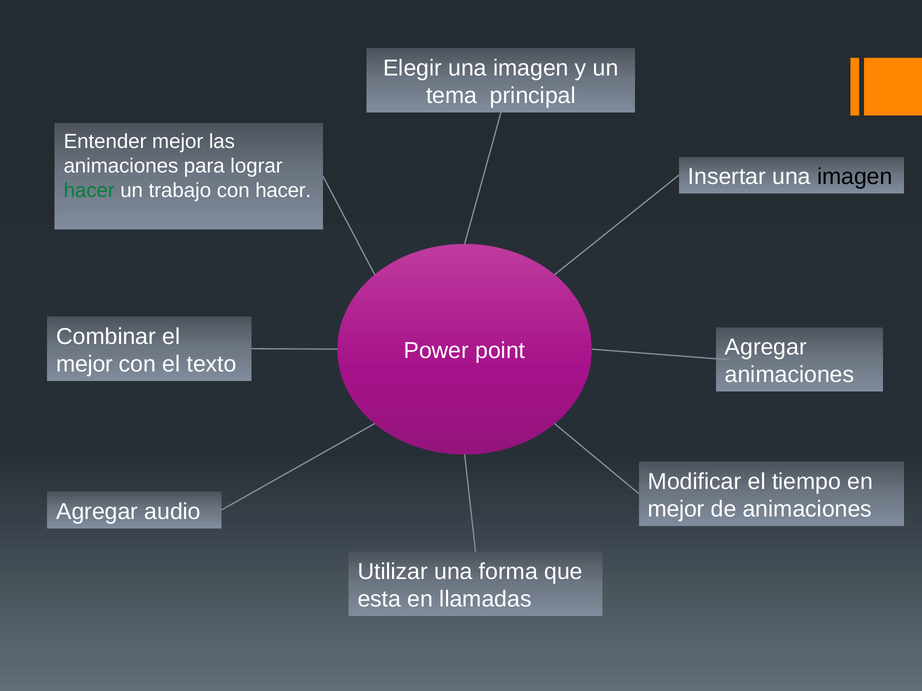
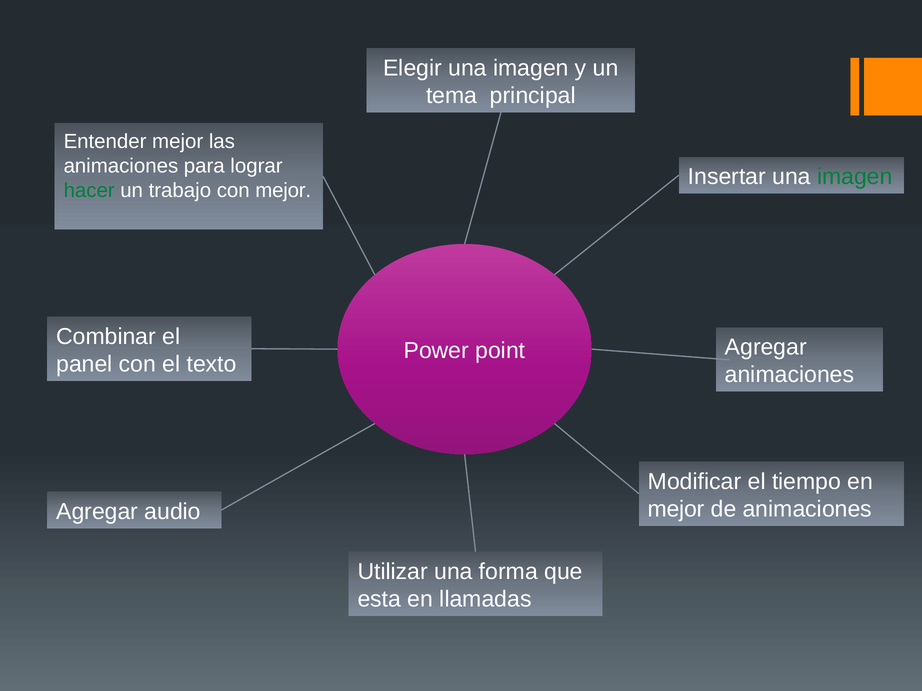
imagen colour: black -> green (855, 177)
con hacer: hacer -> mejor (283, 191)
mejor: mejor -> panel (84, 364)
